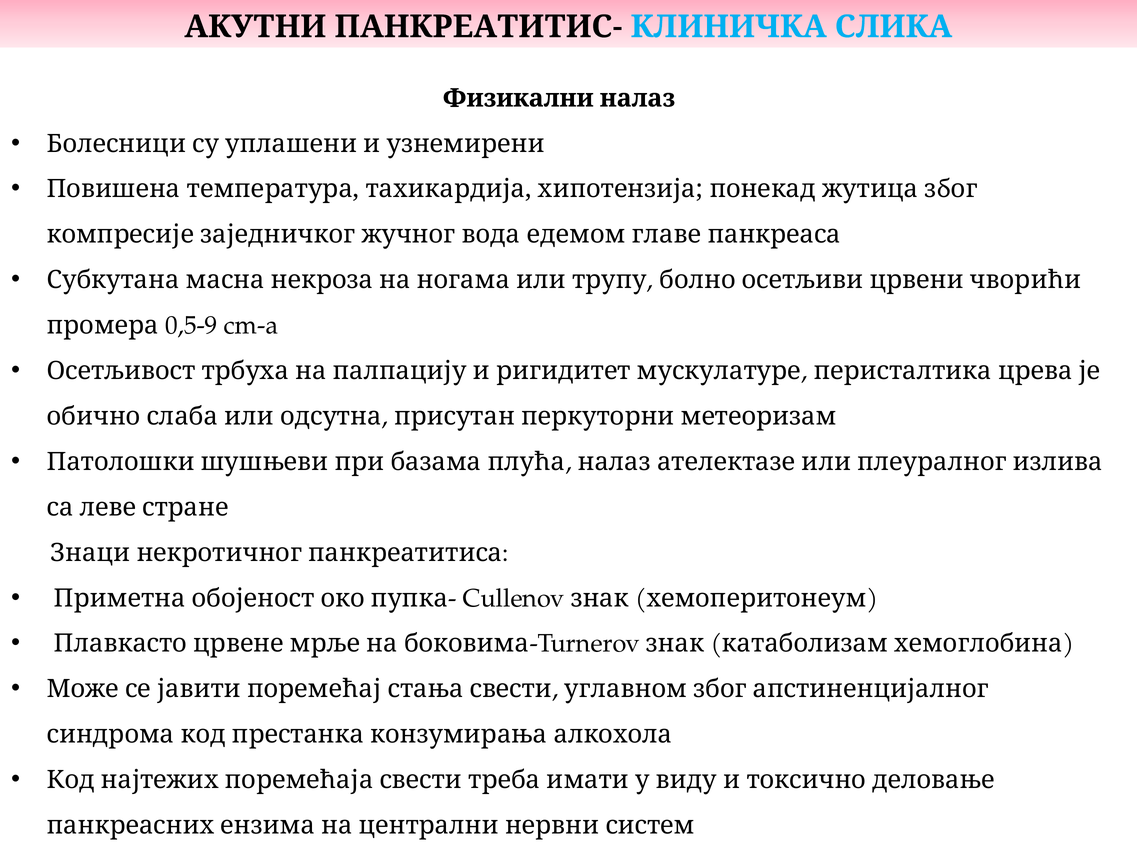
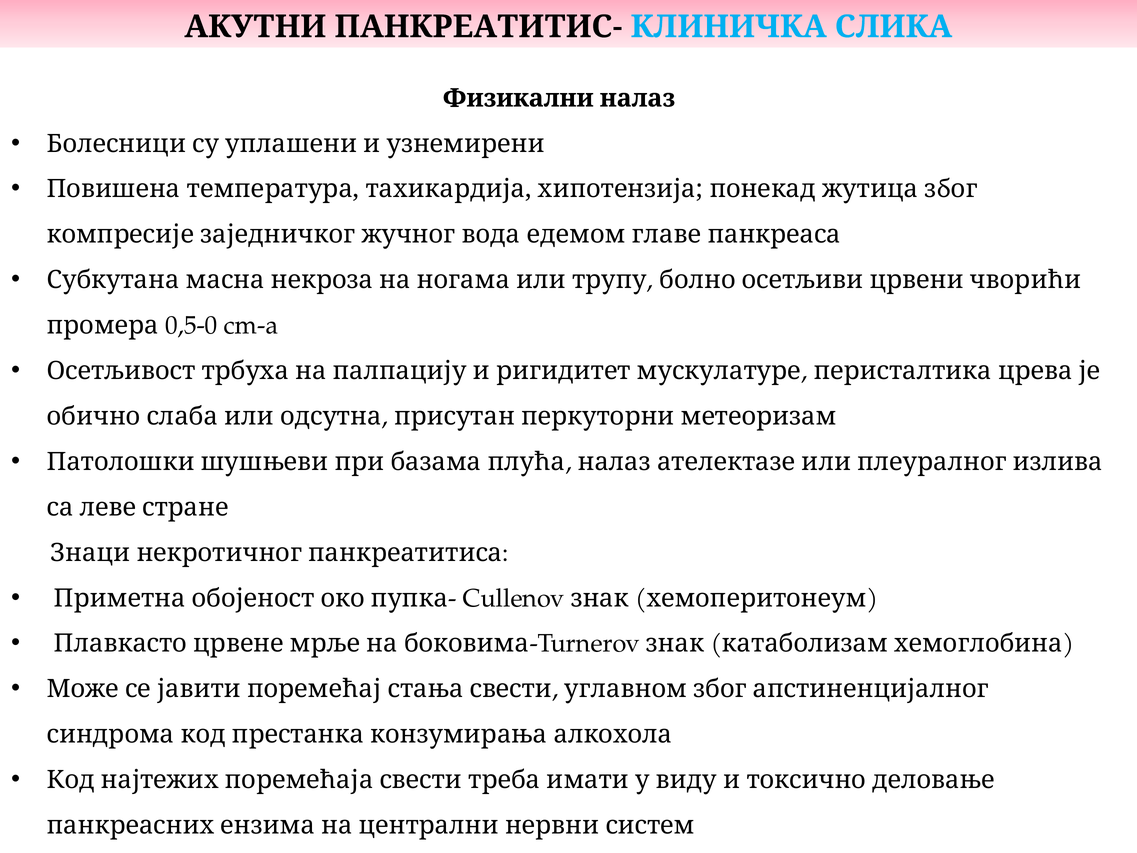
0,5-9: 0,5-9 -> 0,5-0 (191, 325)
